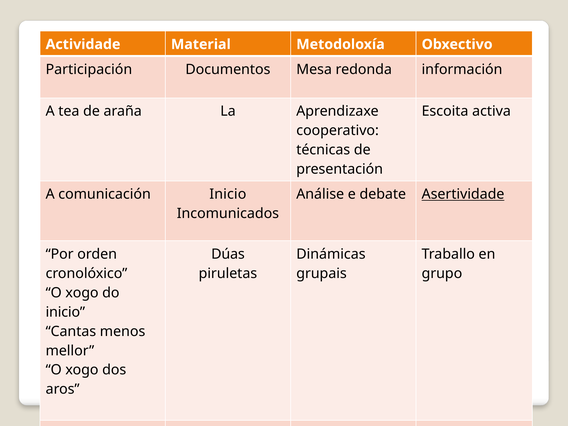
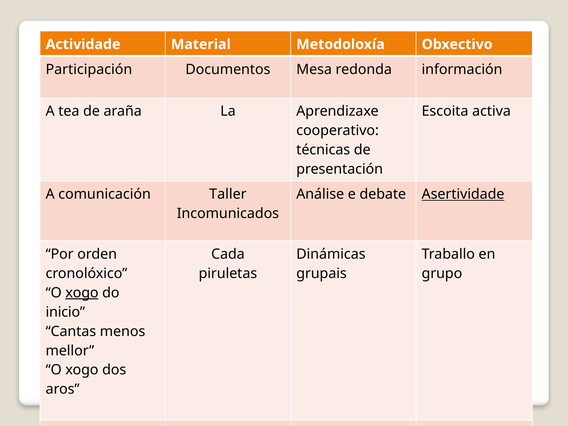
comunicación Inicio: Inicio -> Taller (228, 194)
Dúas: Dúas -> Cada (228, 254)
xogo underline: none -> present (82, 293)
